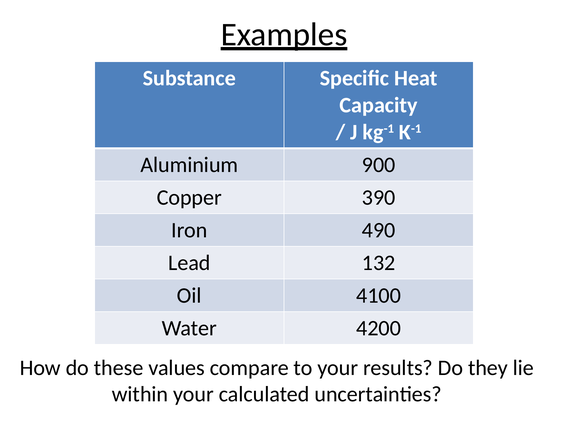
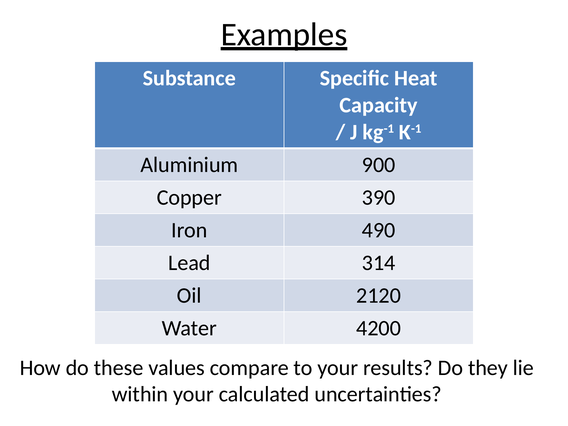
132: 132 -> 314 (379, 263)
4100: 4100 -> 2120 (379, 296)
